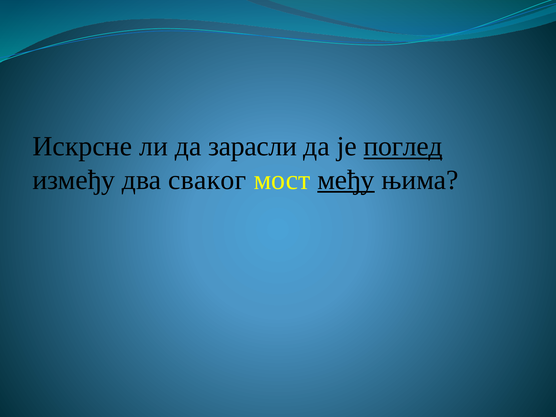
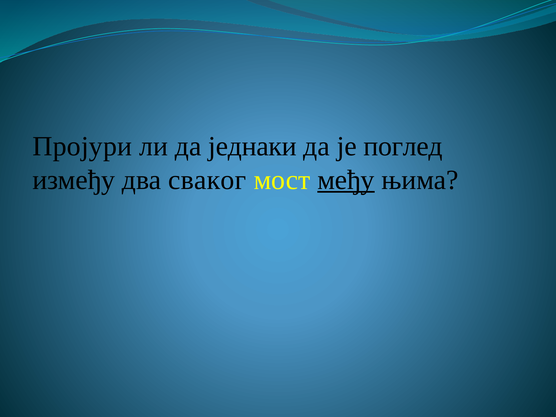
Искрсне: Искрсне -> Пројури (82, 146)
зарасли: зарасли -> једнаки (252, 146)
поглед underline: present -> none (403, 146)
